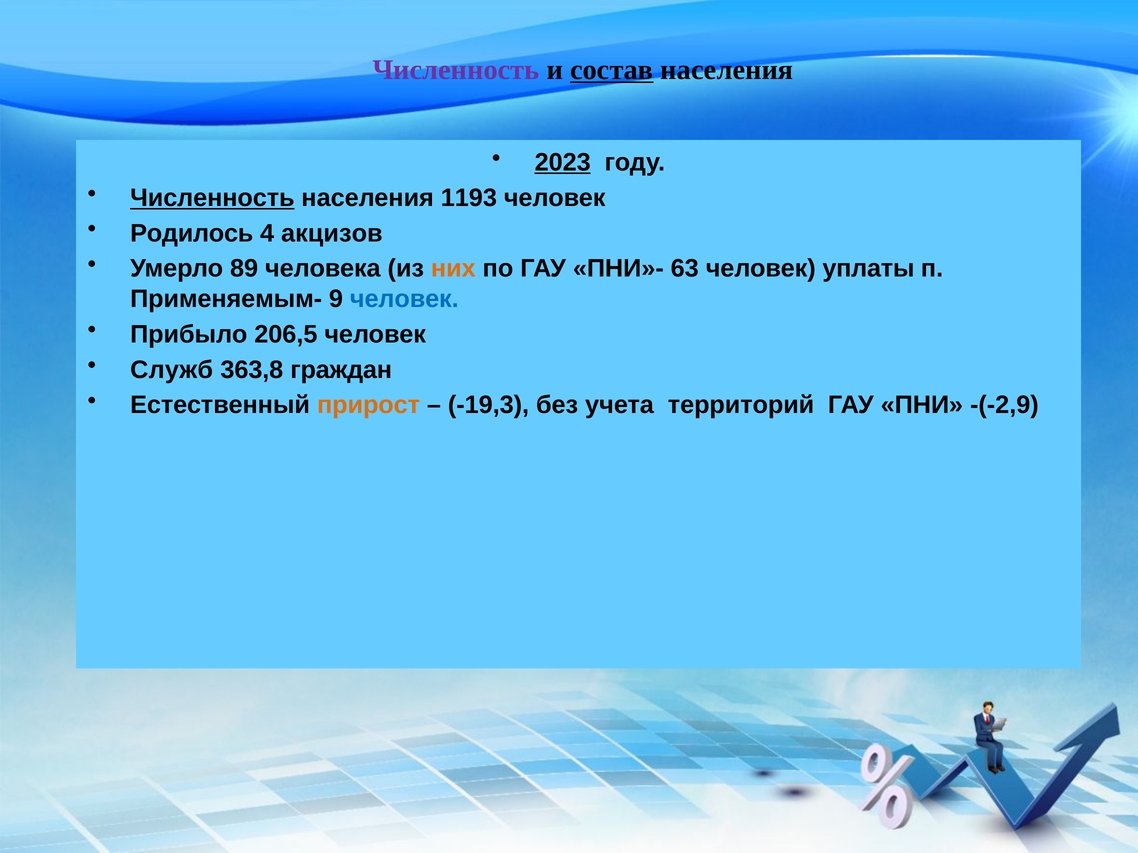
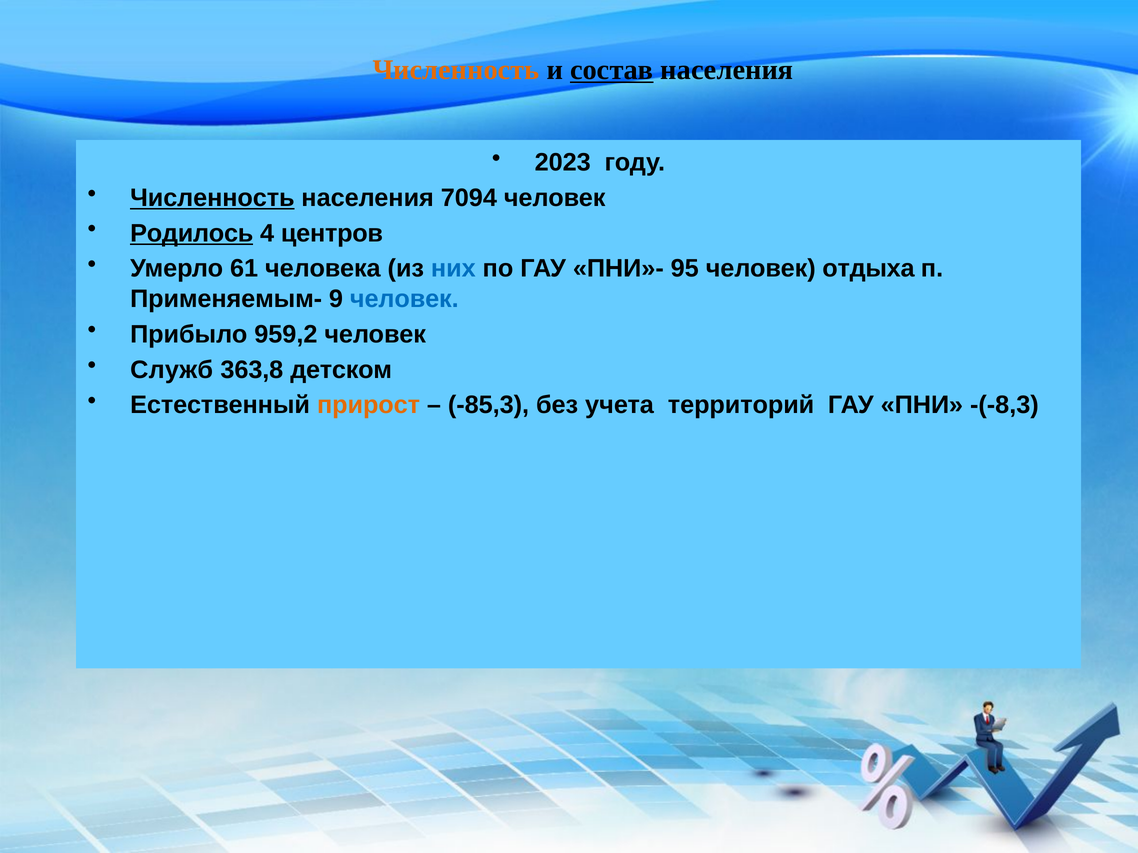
Численность colour: purple -> orange (456, 70)
2023 underline: present -> none (563, 163)
1193: 1193 -> 7094 (469, 198)
Родилось underline: none -> present (192, 233)
акцизов: акцизов -> центров (332, 233)
89: 89 -> 61 (244, 269)
них colour: orange -> blue (453, 269)
63: 63 -> 95 (685, 269)
уплаты: уплаты -> отдыха (868, 269)
206,5: 206,5 -> 959,2 (286, 334)
граждан: граждан -> детском (341, 370)
-19,3: -19,3 -> -85,3 (489, 405)
-(-2,9: -(-2,9 -> -(-8,3 (1004, 405)
